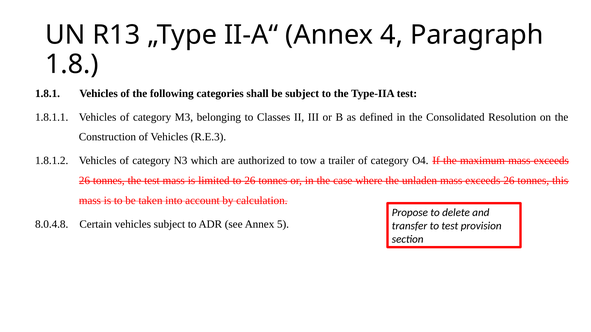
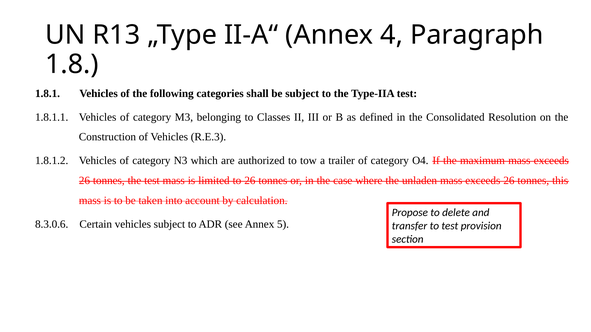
8.0.4.8: 8.0.4.8 -> 8.3.0.6 (52, 224)
